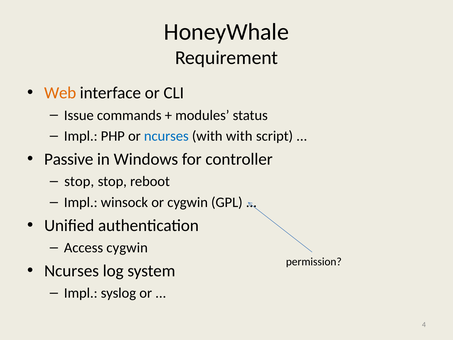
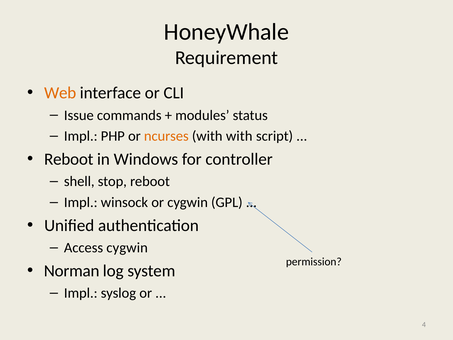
ncurses colour: blue -> orange (166, 136)
Passive: Passive -> Reboot (69, 159)
stop: stop -> shell (79, 181)
Ncurses: Ncurses -> Norman (72, 271)
